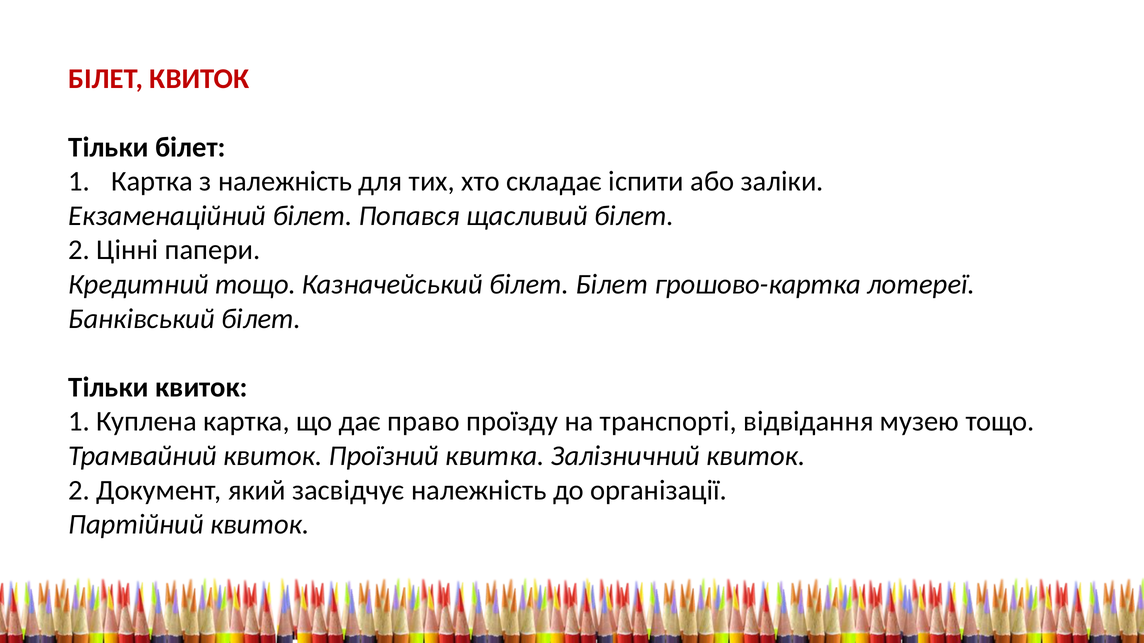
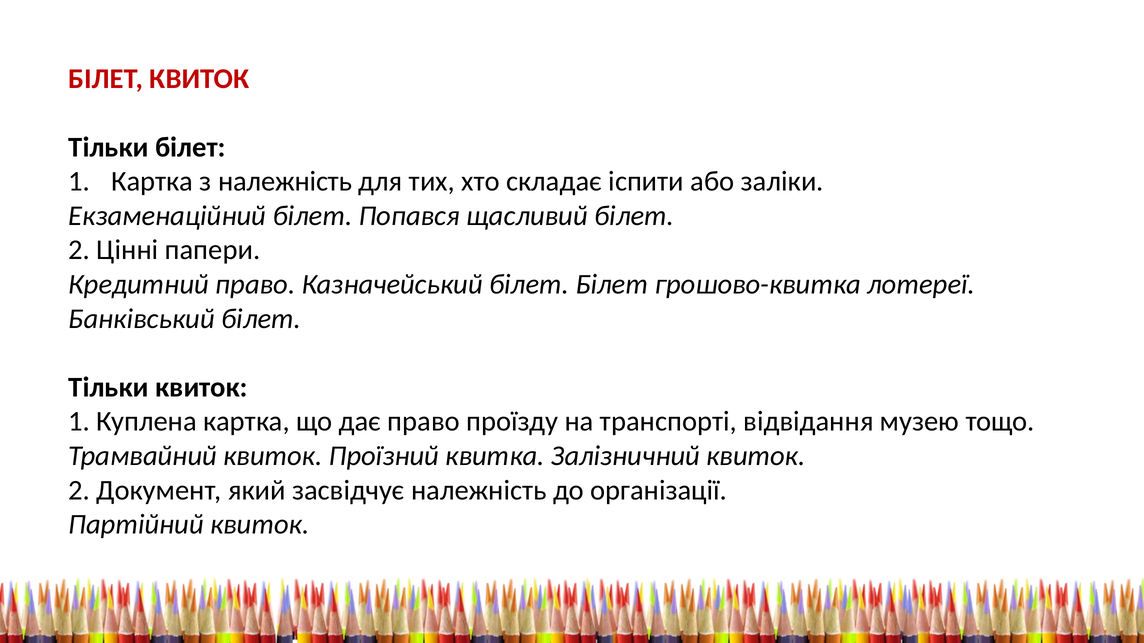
Кредитний тощо: тощо -> право (255, 285)
грошово-картка: грошово-картка -> грошово-квитка (758, 285)
